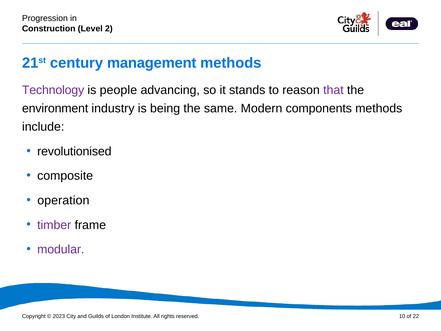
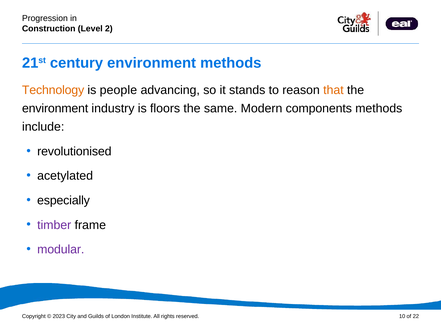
century management: management -> environment (152, 63)
Technology colour: purple -> orange (53, 90)
that colour: purple -> orange (333, 90)
being: being -> floors (165, 108)
composite: composite -> acetylated (65, 176)
operation: operation -> especially (64, 200)
